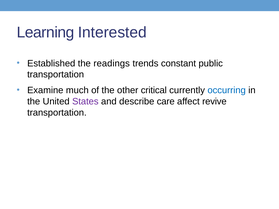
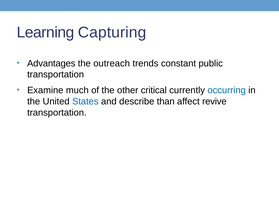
Interested: Interested -> Capturing (112, 32)
Established: Established -> Advantages (51, 63)
readings: readings -> outreach (112, 63)
States colour: purple -> blue (85, 102)
care: care -> than (166, 102)
